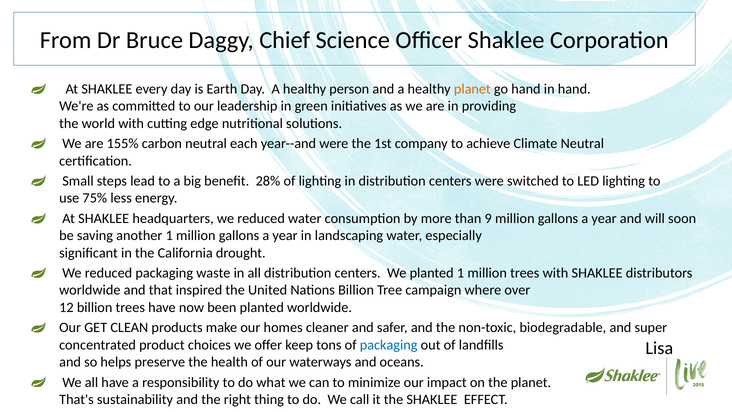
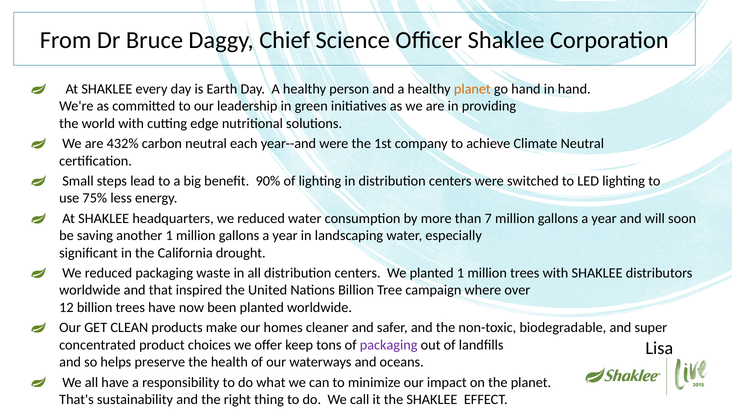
155%: 155% -> 432% (123, 144)
28%: 28% -> 90% (268, 181)
9: 9 -> 7 (488, 219)
packaging colour: blue -> purple (389, 345)
